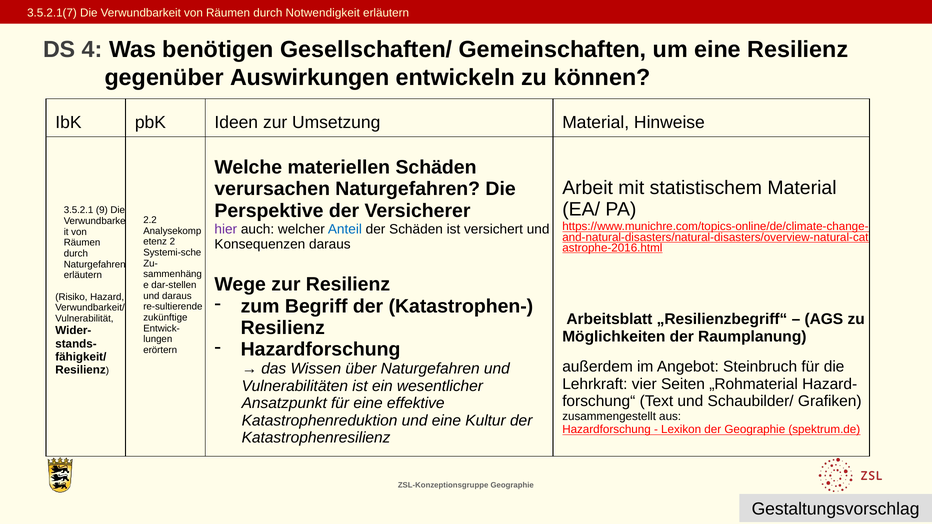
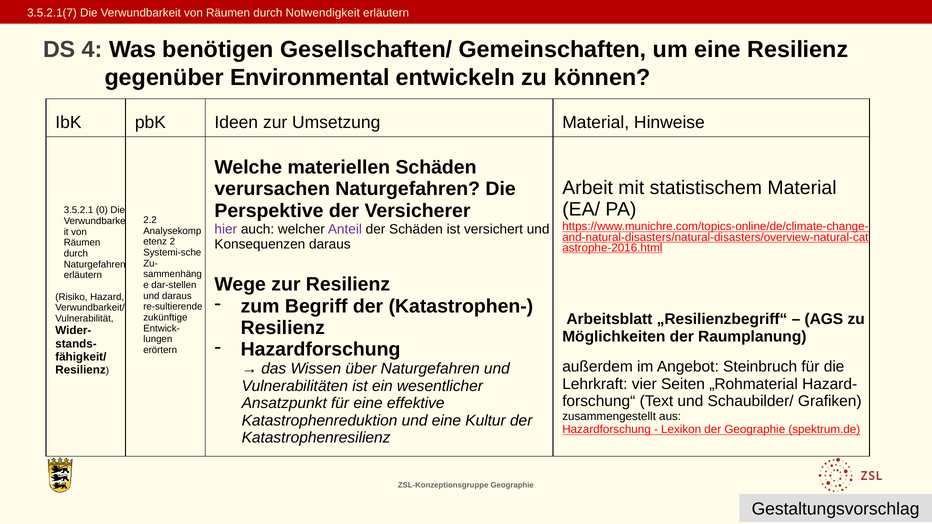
Auswirkungen: Auswirkungen -> Environmental (310, 78)
9: 9 -> 0 (102, 210)
Anteil colour: blue -> purple (345, 229)
